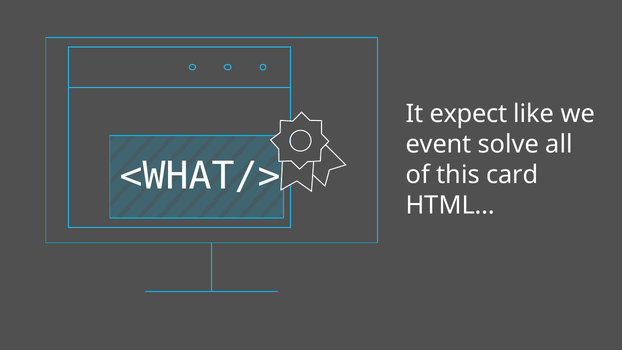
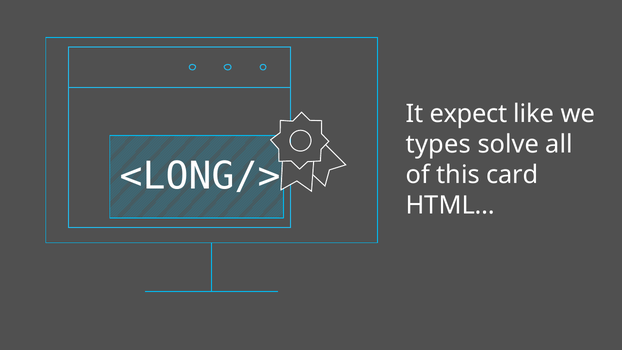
event: event -> types (438, 144)
<WHAT/>: <WHAT/> -> <LONG/> (200, 176)
